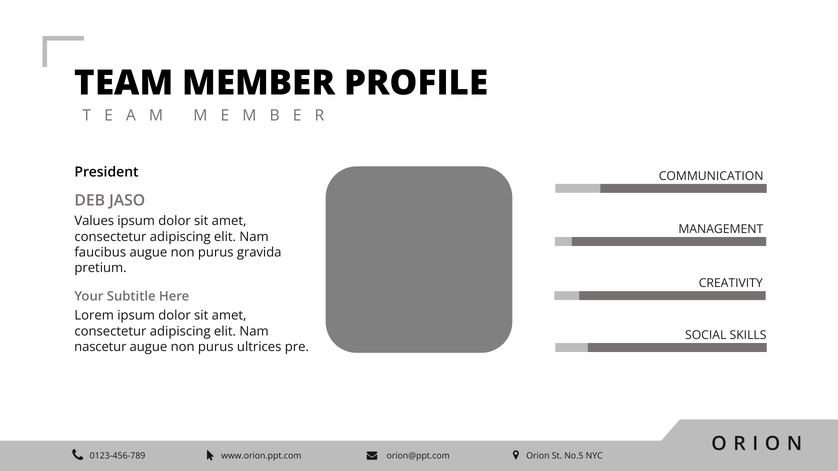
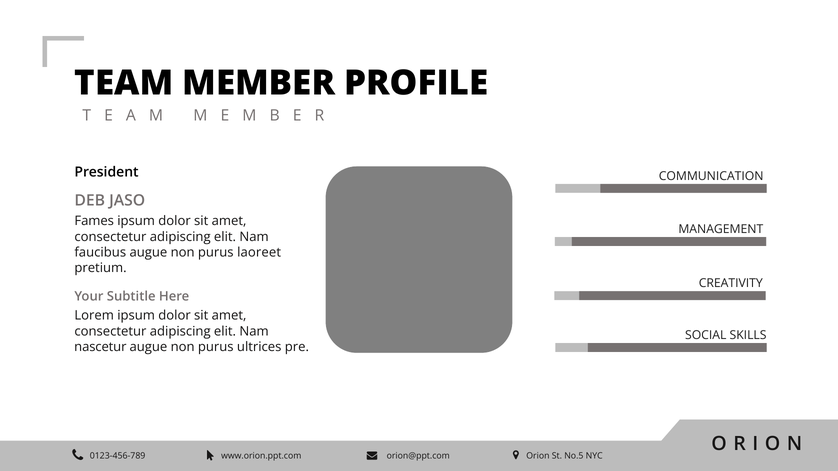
Values: Values -> Fames (94, 221)
gravida: gravida -> laoreet (259, 253)
